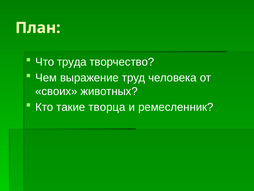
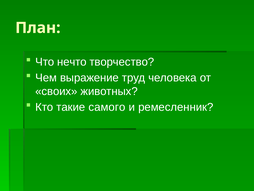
труда: труда -> нечто (72, 62)
творца: творца -> самого (107, 107)
